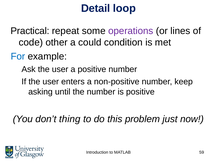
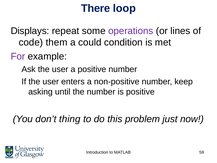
Detail: Detail -> There (96, 8)
Practical: Practical -> Displays (30, 31)
other: other -> them (57, 42)
For colour: blue -> purple (18, 56)
